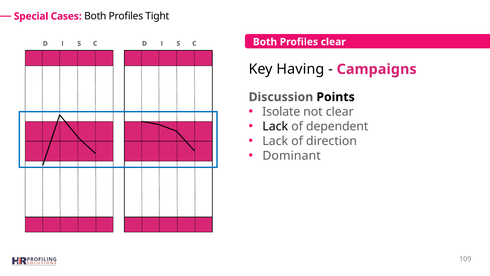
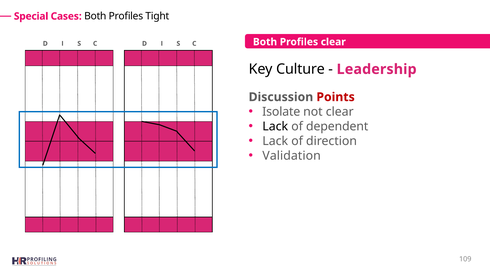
Having: Having -> Culture (300, 69)
Campaigns: Campaigns -> Leadership (377, 69)
Points colour: black -> red (336, 97)
Dominant: Dominant -> Validation (292, 156)
